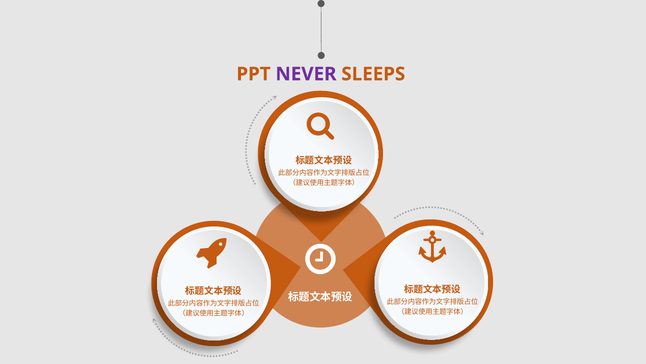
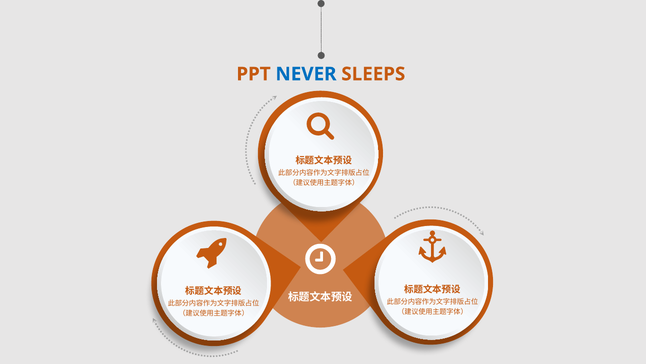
NEVER colour: purple -> blue (306, 74)
